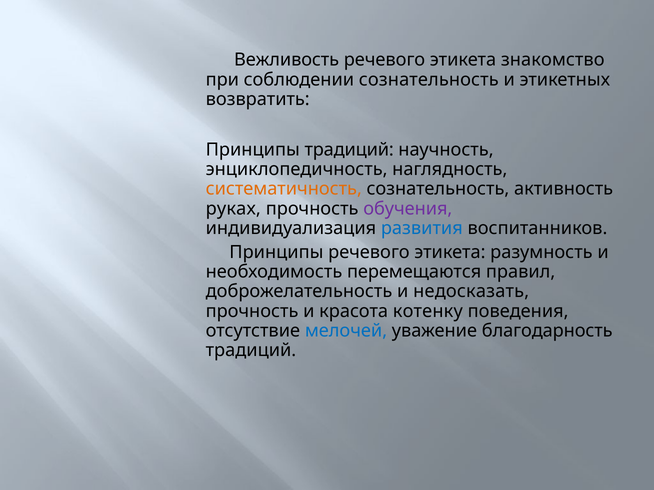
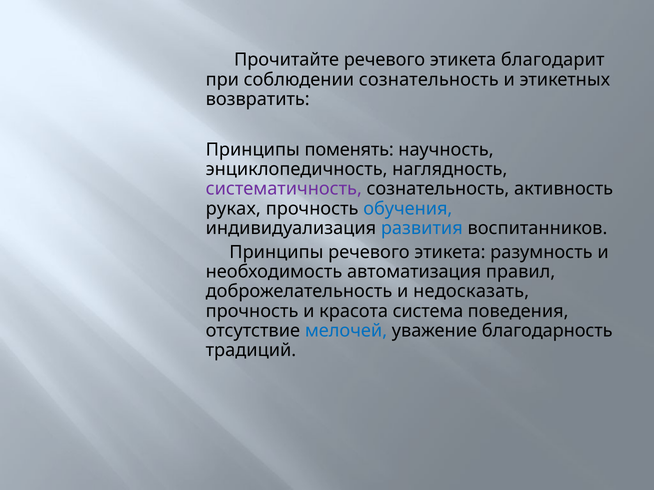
Вежливость: Вежливость -> Прочитайте (287, 60)
знакомство: знакомство -> благодарит (553, 60)
Принципы традиций: традиций -> поменять (349, 150)
систематичность colour: orange -> purple (284, 189)
обучения colour: purple -> blue (408, 209)
перемещаются: перемещаются -> автоматизация (414, 272)
котенку: котенку -> система (428, 311)
